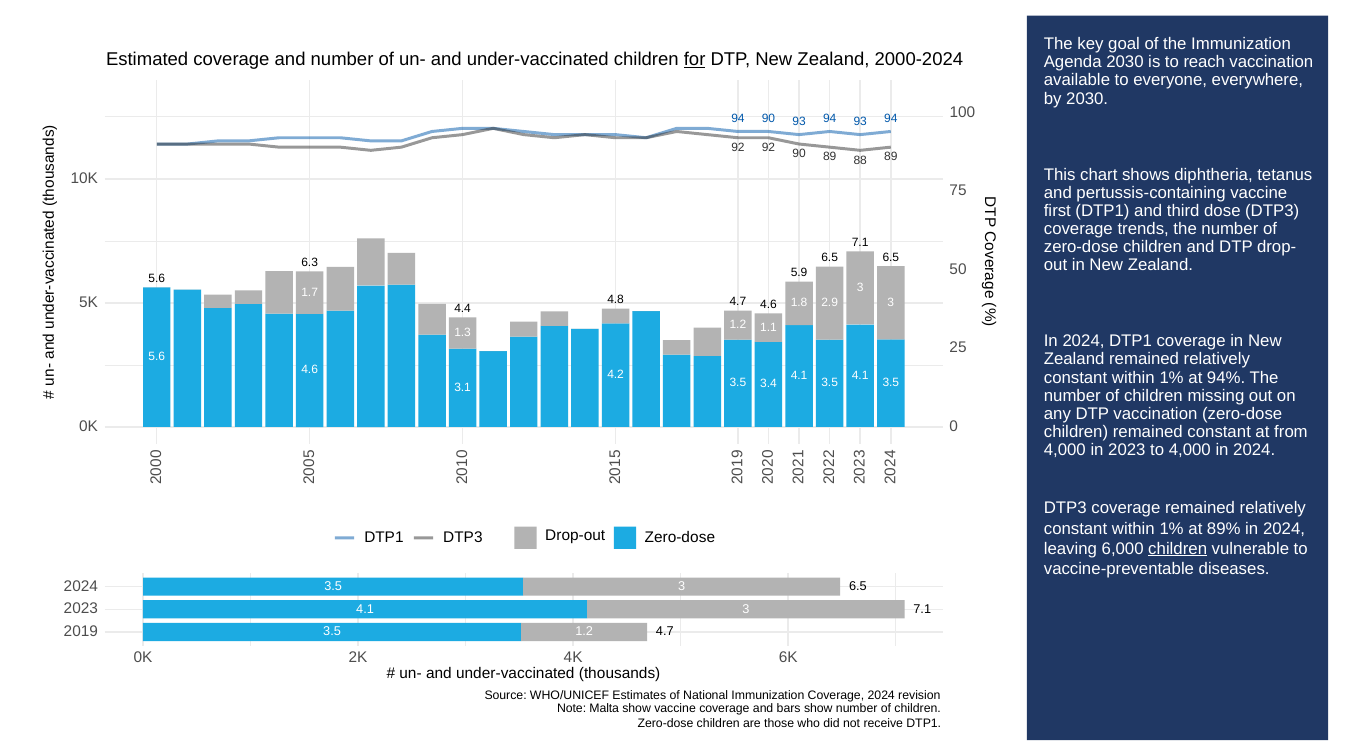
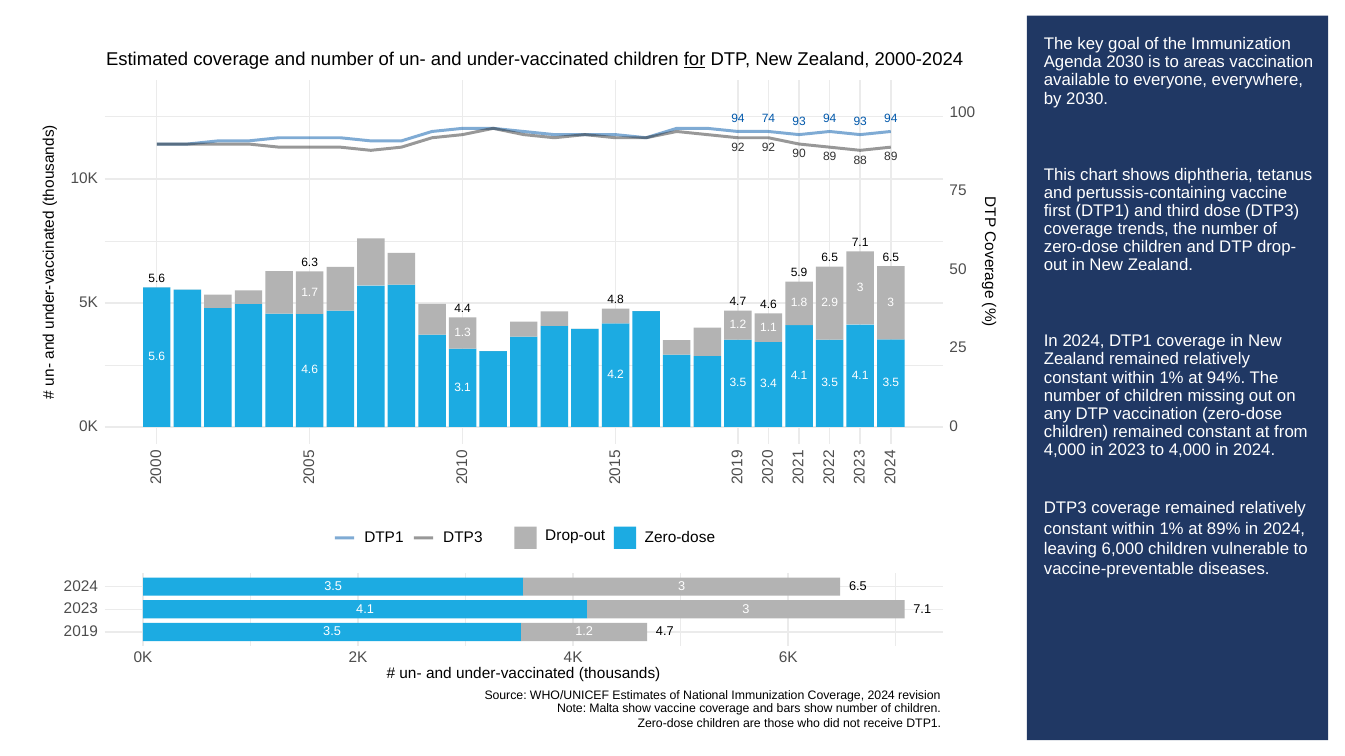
reach: reach -> areas (1204, 62)
94 90: 90 -> 74 (769, 118)
children underline: present -> none (1178, 549)
